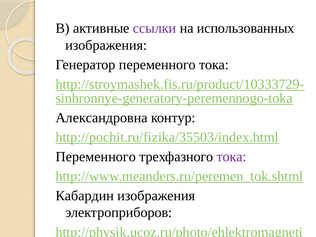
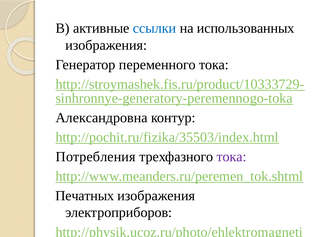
ссылки colour: purple -> blue (155, 28)
Переменного: Переменного -> Потребления (96, 157)
Кабардин: Кабардин -> Печатных (85, 196)
